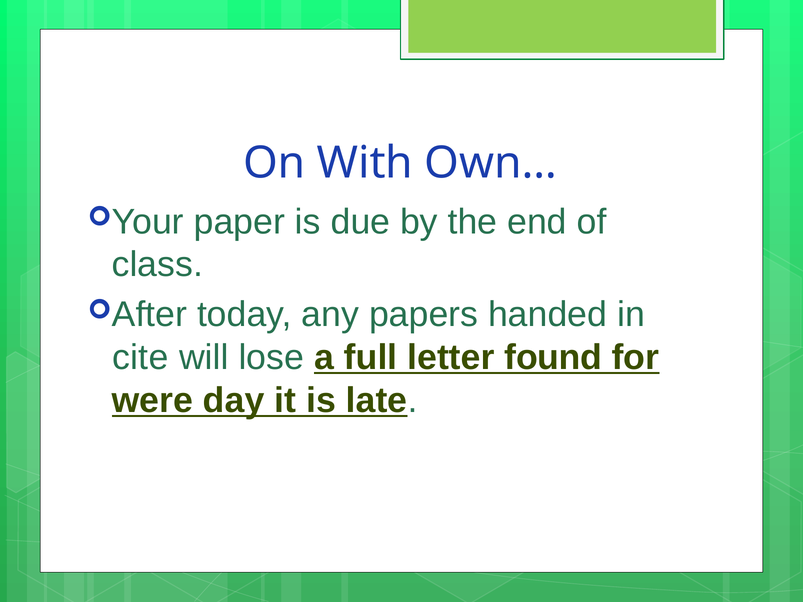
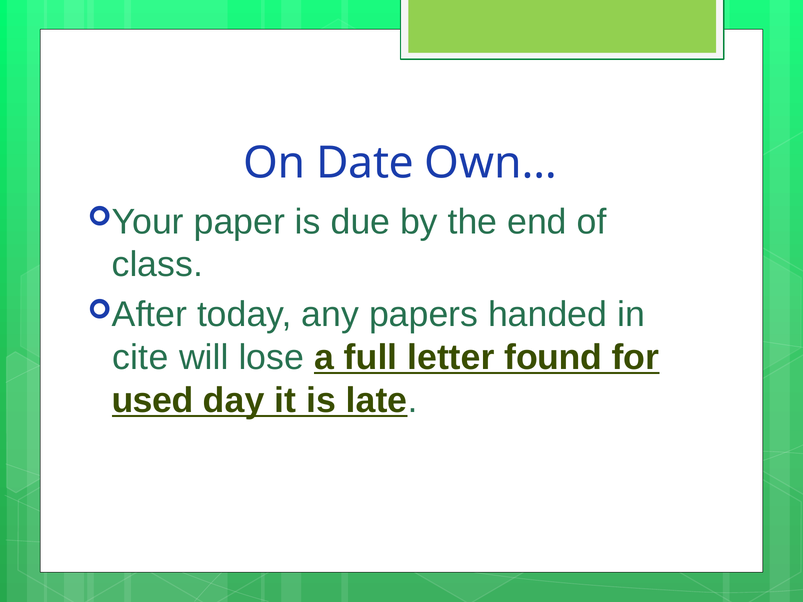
With: With -> Date (365, 163)
were: were -> used (153, 400)
